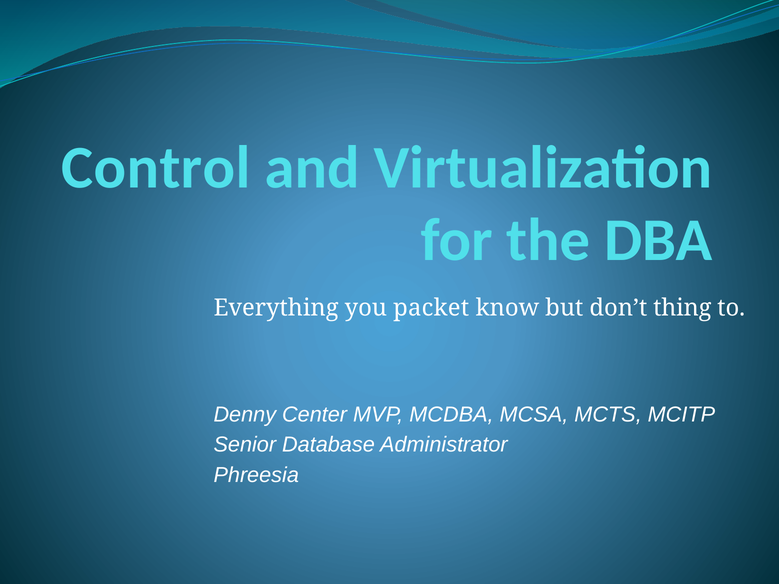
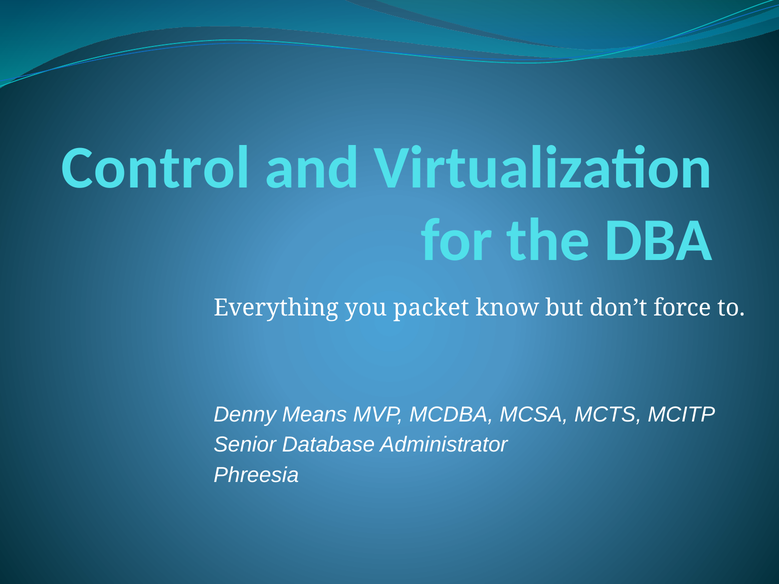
thing: thing -> force (682, 308)
Center: Center -> Means (315, 415)
